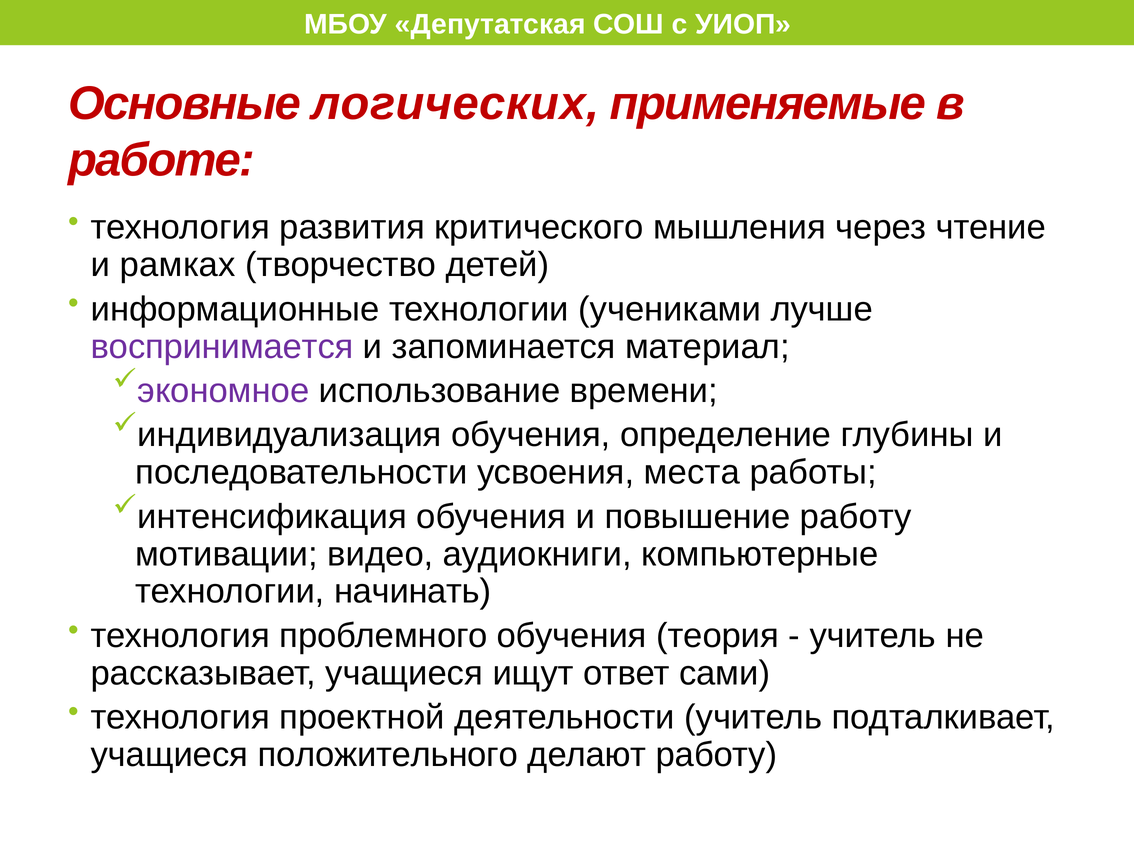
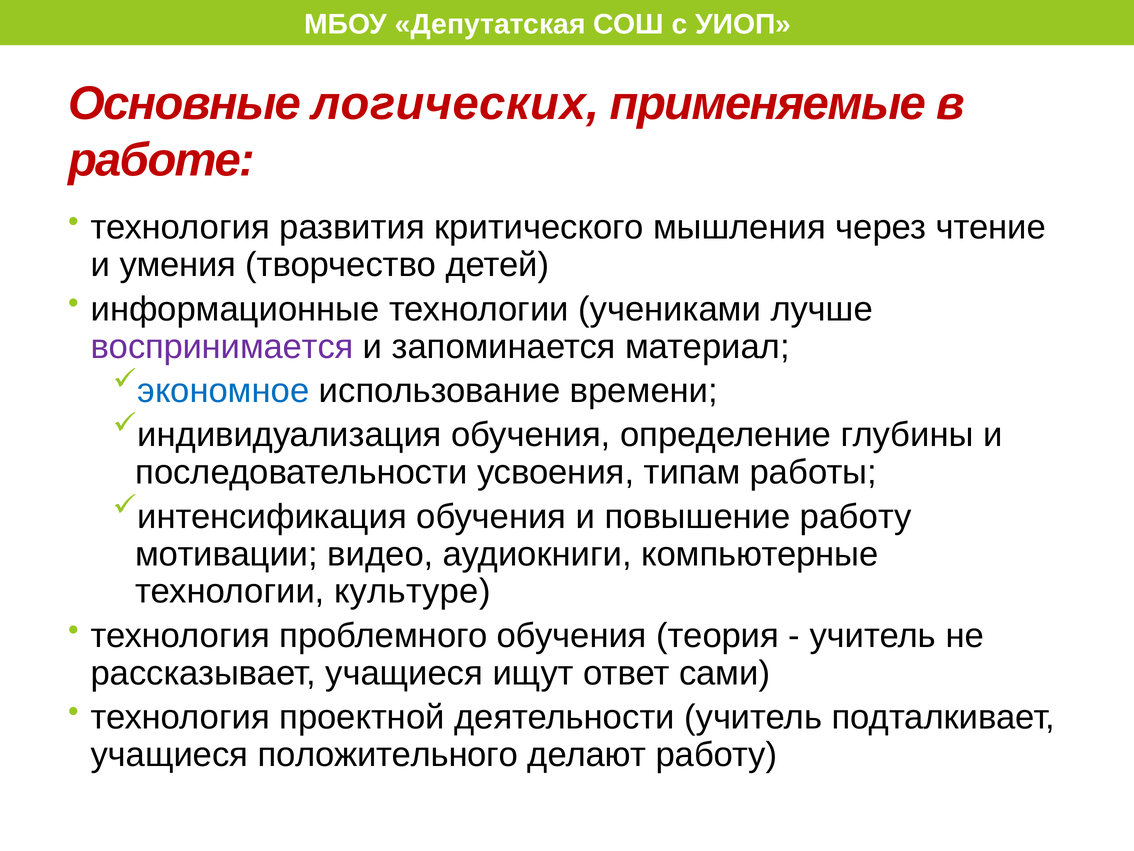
рамках: рамках -> умения (178, 265)
экономное colour: purple -> blue (223, 391)
места: места -> типам (692, 472)
начинать: начинать -> культуре (412, 591)
